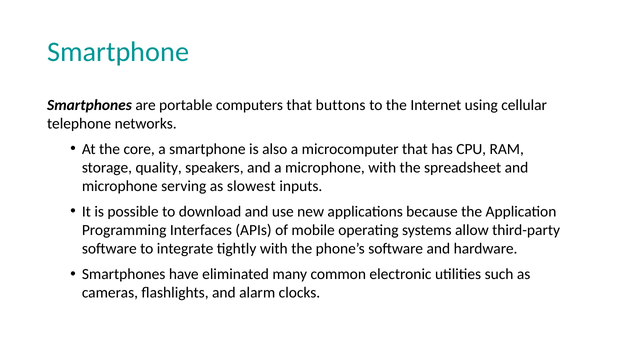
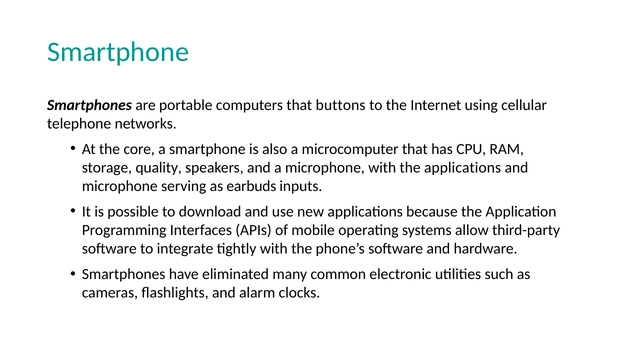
the spreadsheet: spreadsheet -> applications (463, 168)
slowest: slowest -> earbuds (251, 186)
